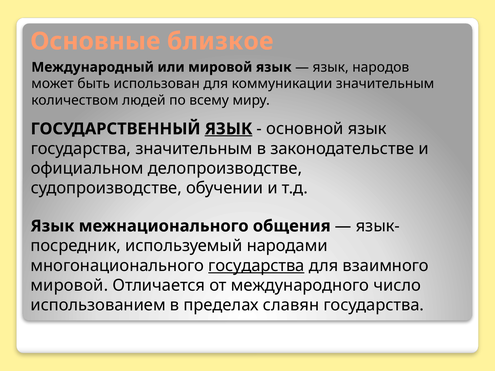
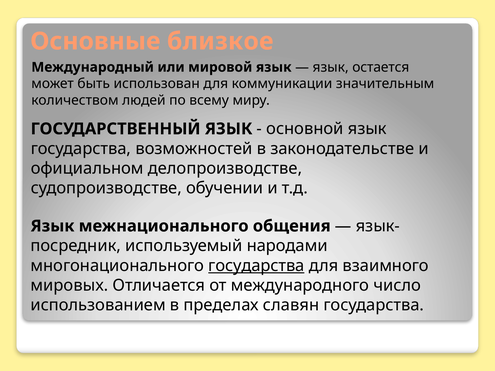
народов: народов -> остается (381, 67)
ЯЗЫК underline: present -> none (229, 129)
государства значительным: значительным -> возможностей (194, 149)
мировой: мировой -> мировых (69, 286)
